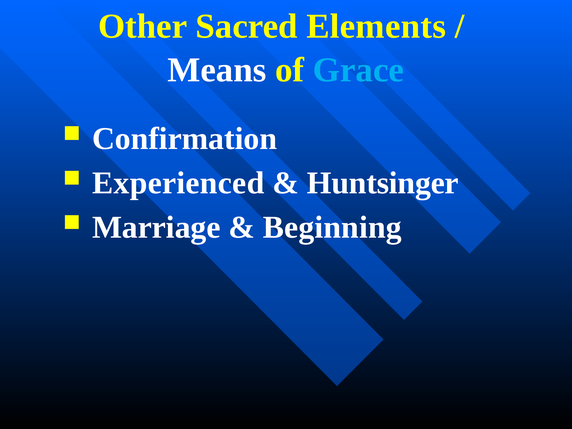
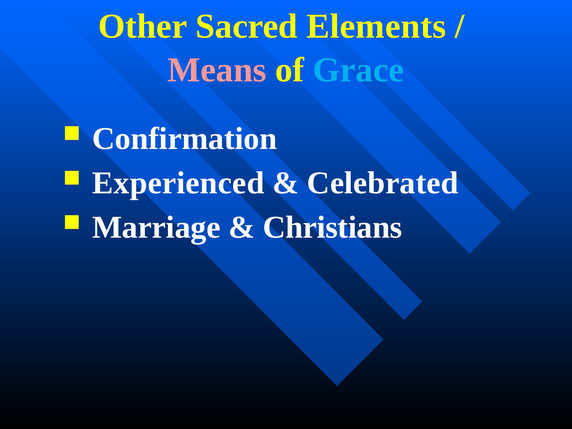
Means colour: white -> pink (217, 70)
Huntsinger: Huntsinger -> Celebrated (383, 183)
Beginning: Beginning -> Christians (332, 228)
